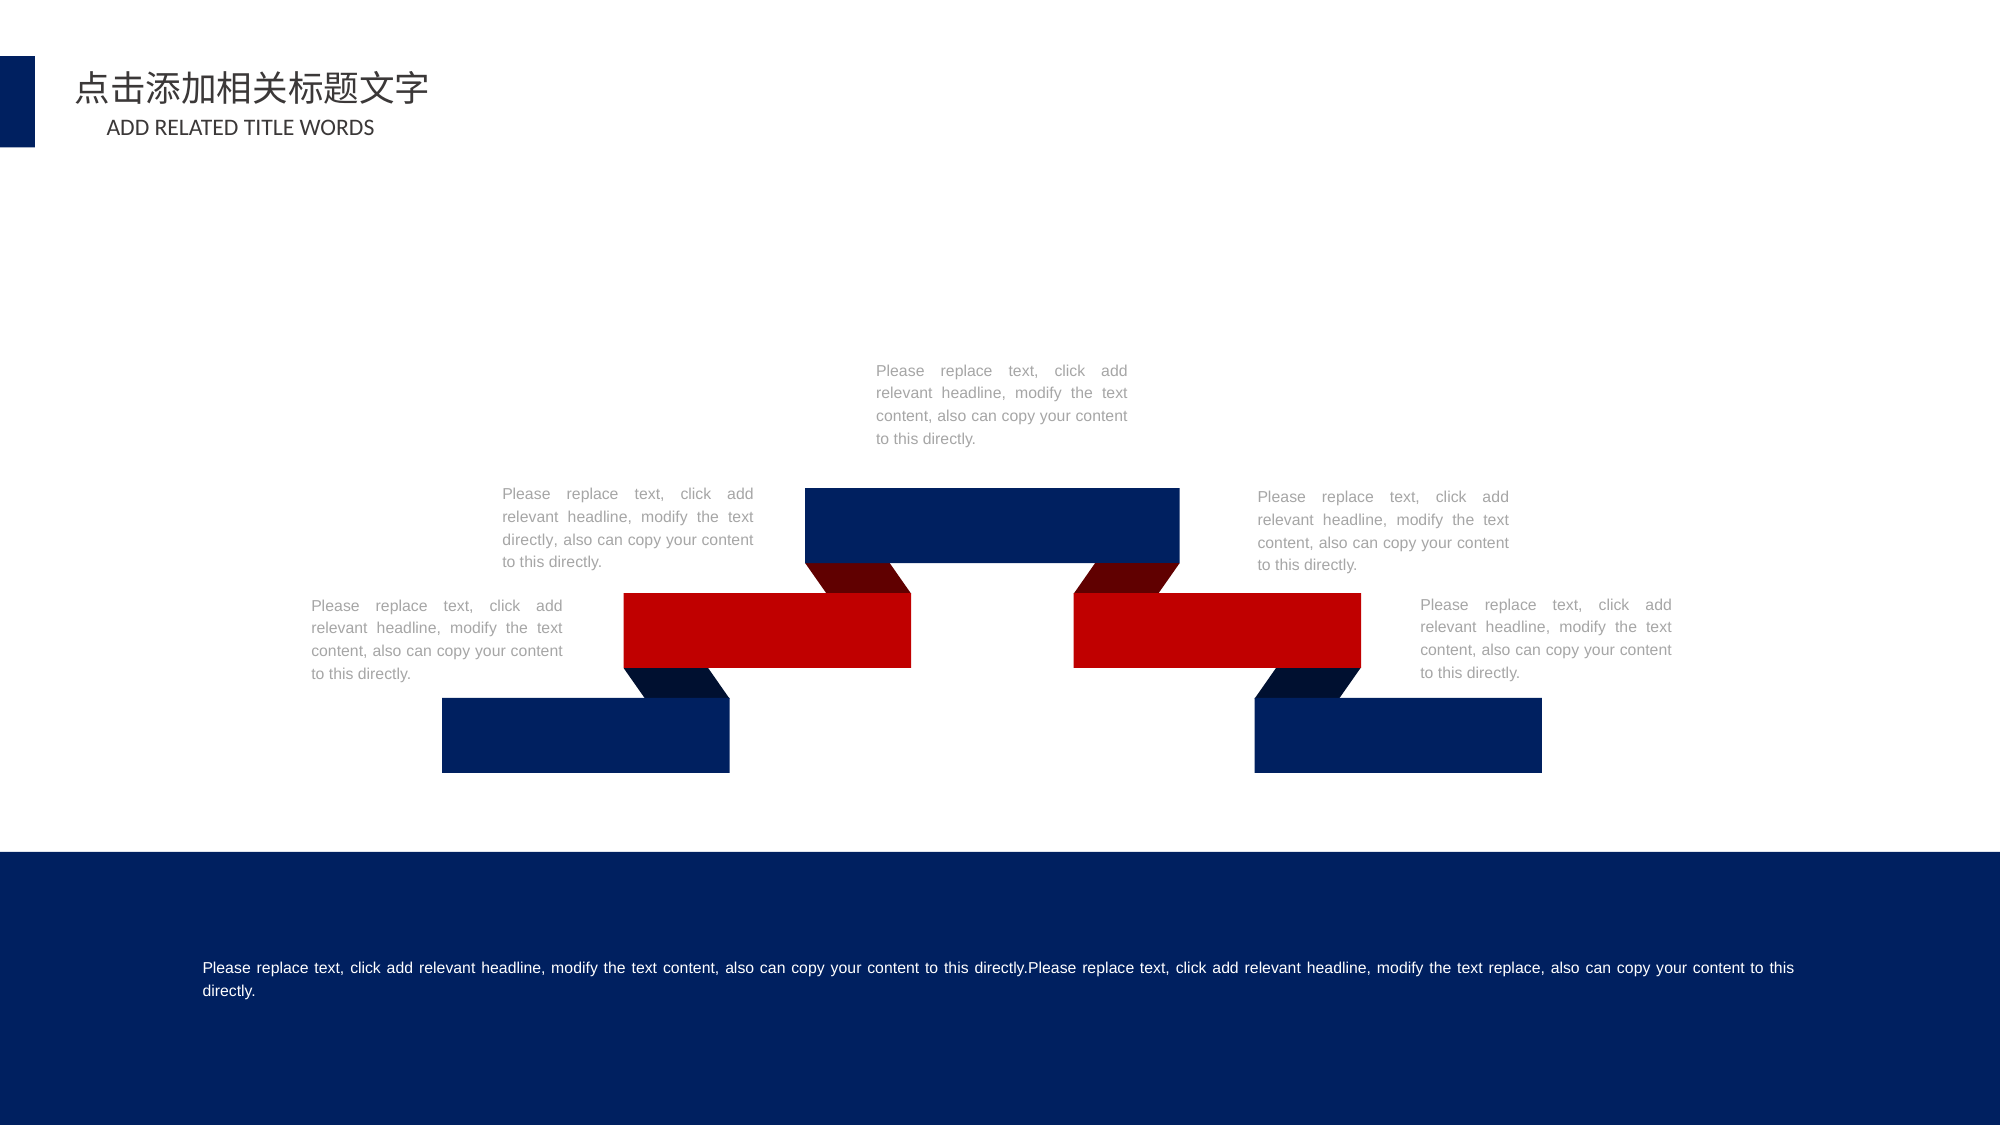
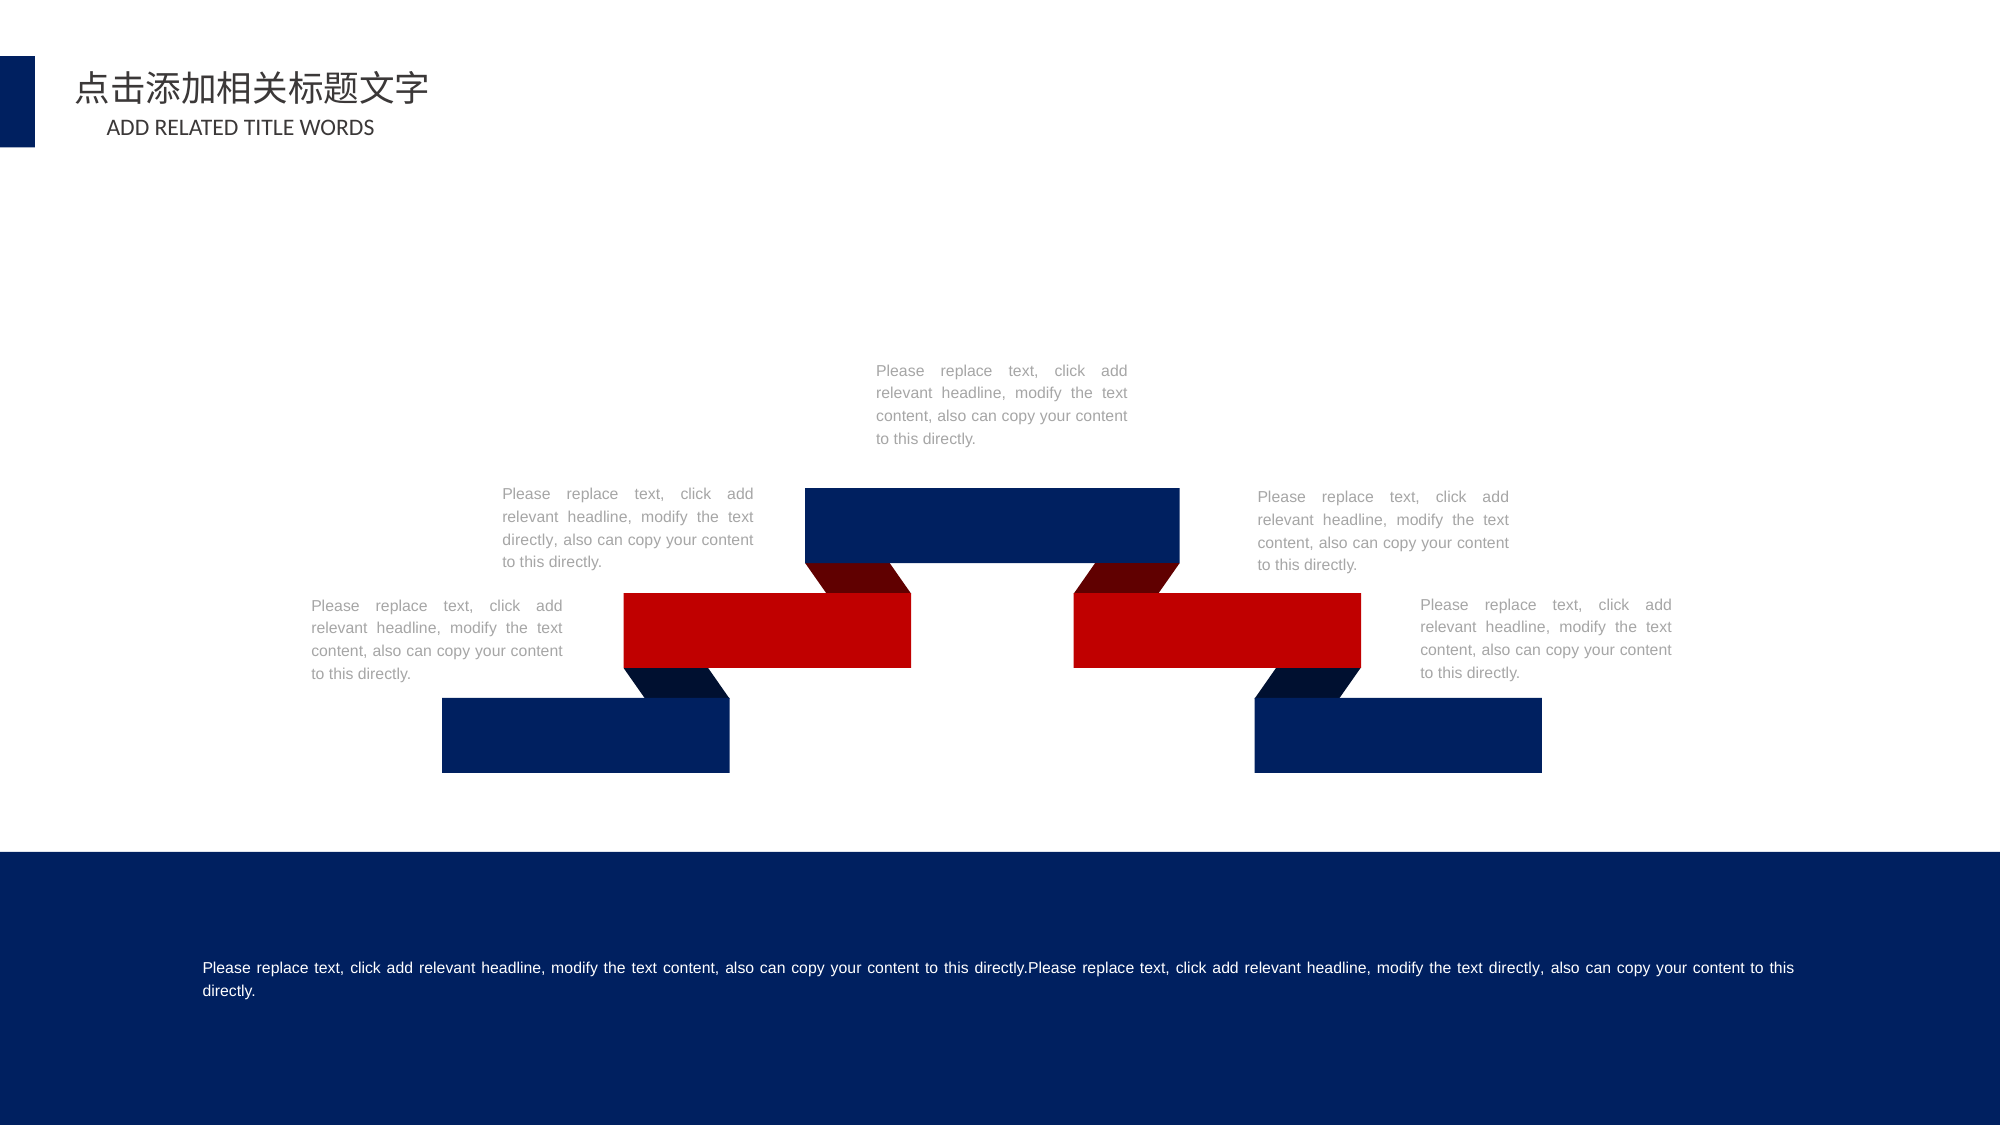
replace: replace -> directly (1517, 968)
